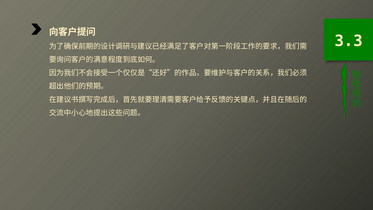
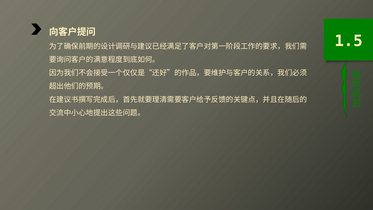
3.3: 3.3 -> 1.5 (349, 41)
